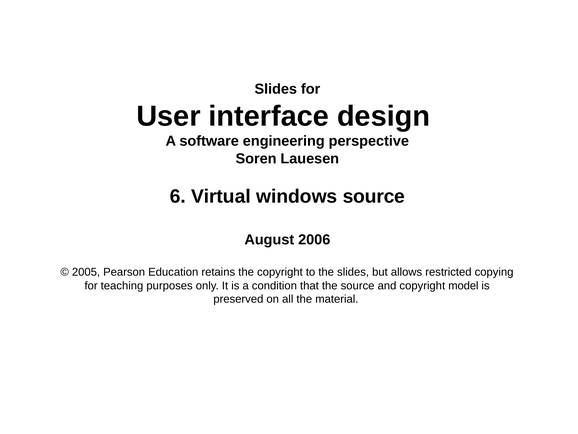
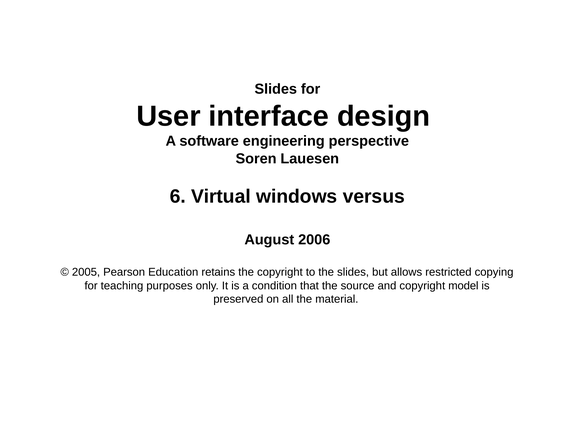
windows source: source -> versus (374, 196)
